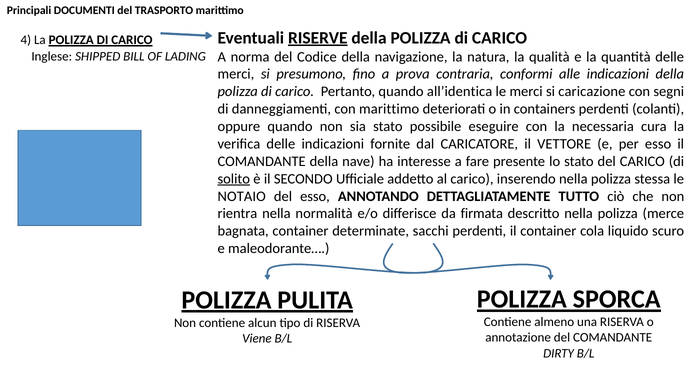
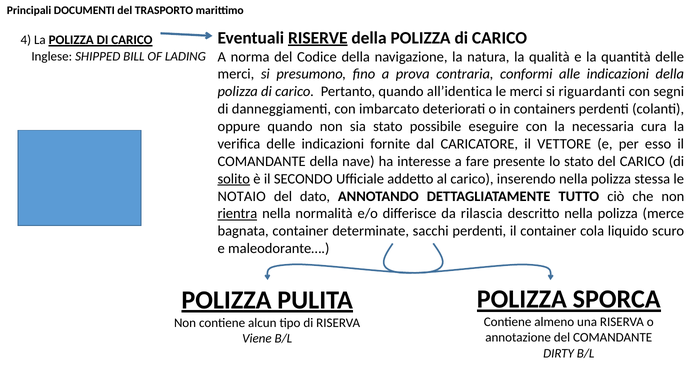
caricazione: caricazione -> riguardanti (592, 92)
con marittimo: marittimo -> imbarcato (389, 109)
del esso: esso -> dato (315, 196)
rientra underline: none -> present (237, 213)
firmata: firmata -> rilascia (482, 213)
